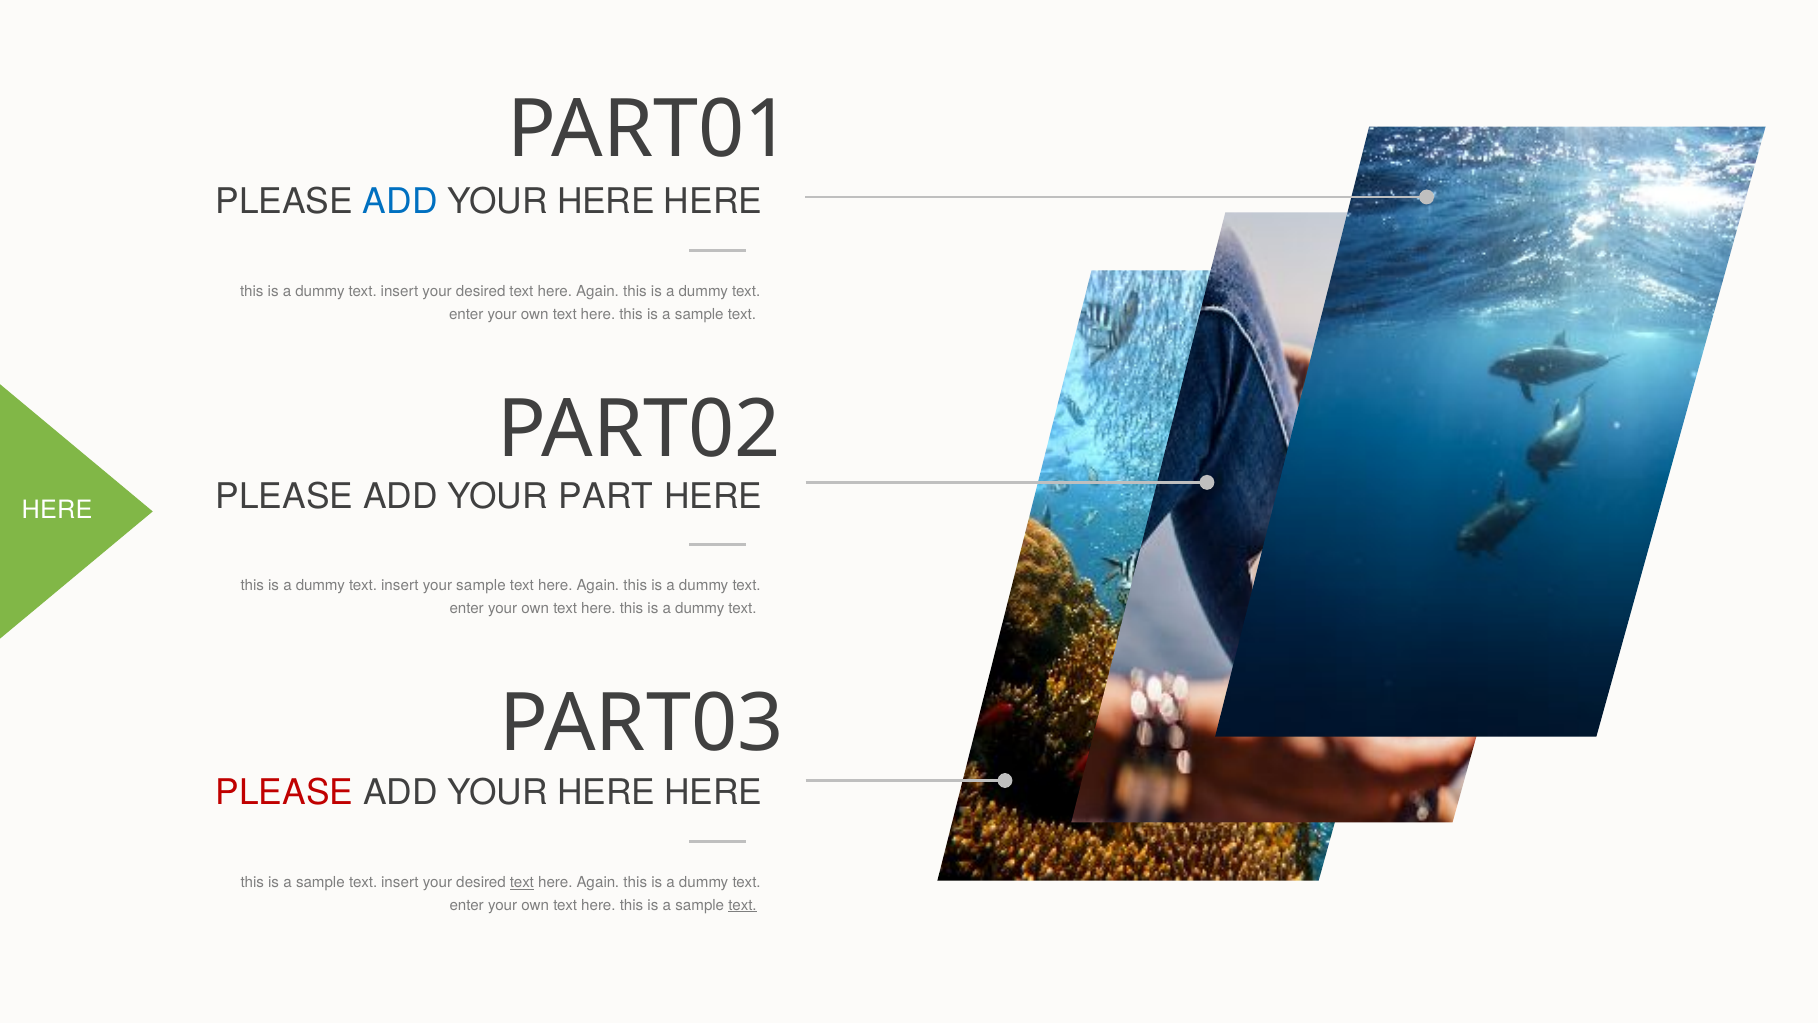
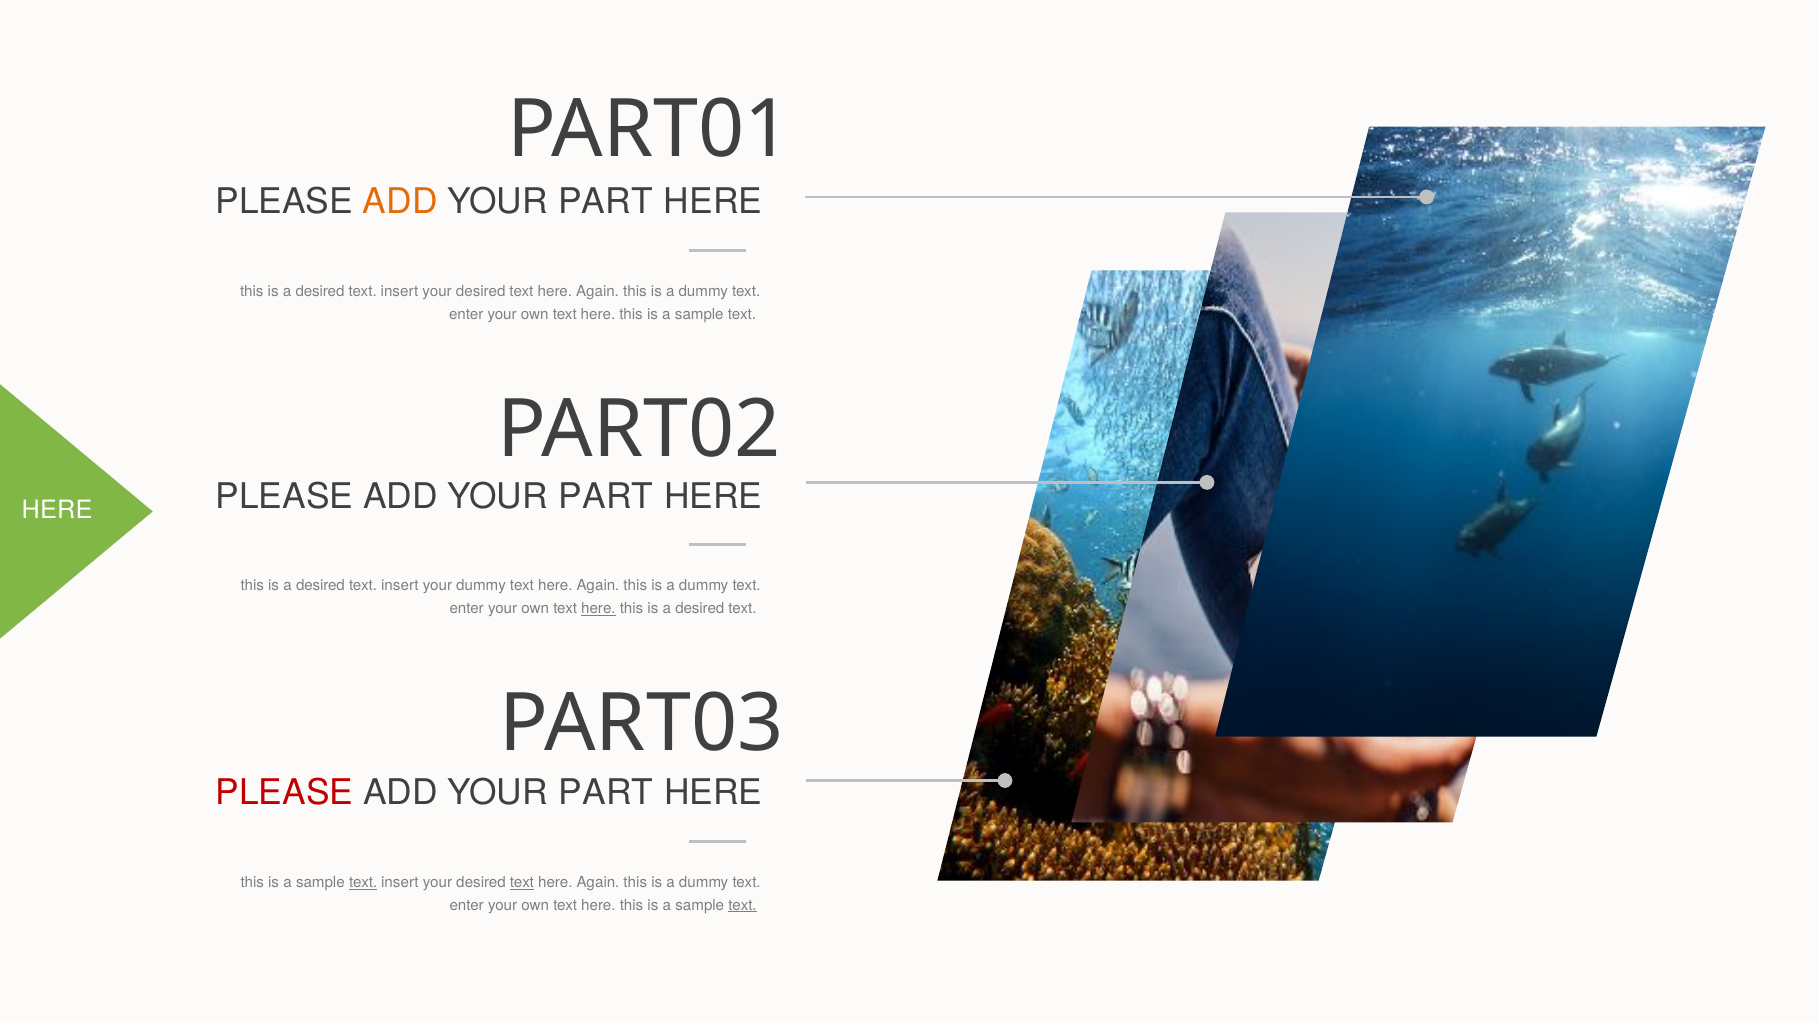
ADD colour: blue -> orange (400, 202)
HERE: HERE -> PART (606, 202)
dummy: dummy -> desired (320, 291)
dummy: dummy -> desired (320, 586)
your sample: sample -> dummy (481, 586)
here underline: none -> present (598, 608)
dummy: dummy -> desired (700, 608)
HERE: HERE -> PART (606, 793)
text underline: none -> present (363, 882)
